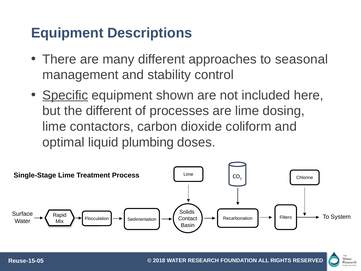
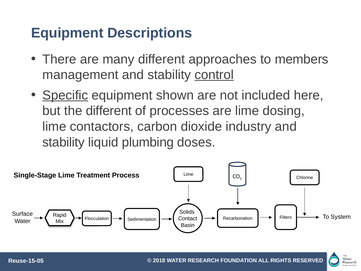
seasonal: seasonal -> members (302, 59)
control underline: none -> present (214, 75)
coliform: coliform -> industry (249, 126)
optimal: optimal -> stability (64, 142)
